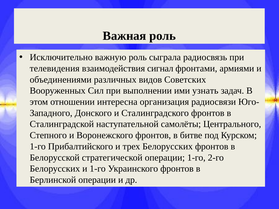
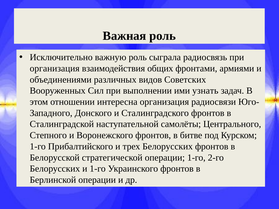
телевидения: телевидения -> организация (55, 68)
сигнал: сигнал -> общих (160, 68)
